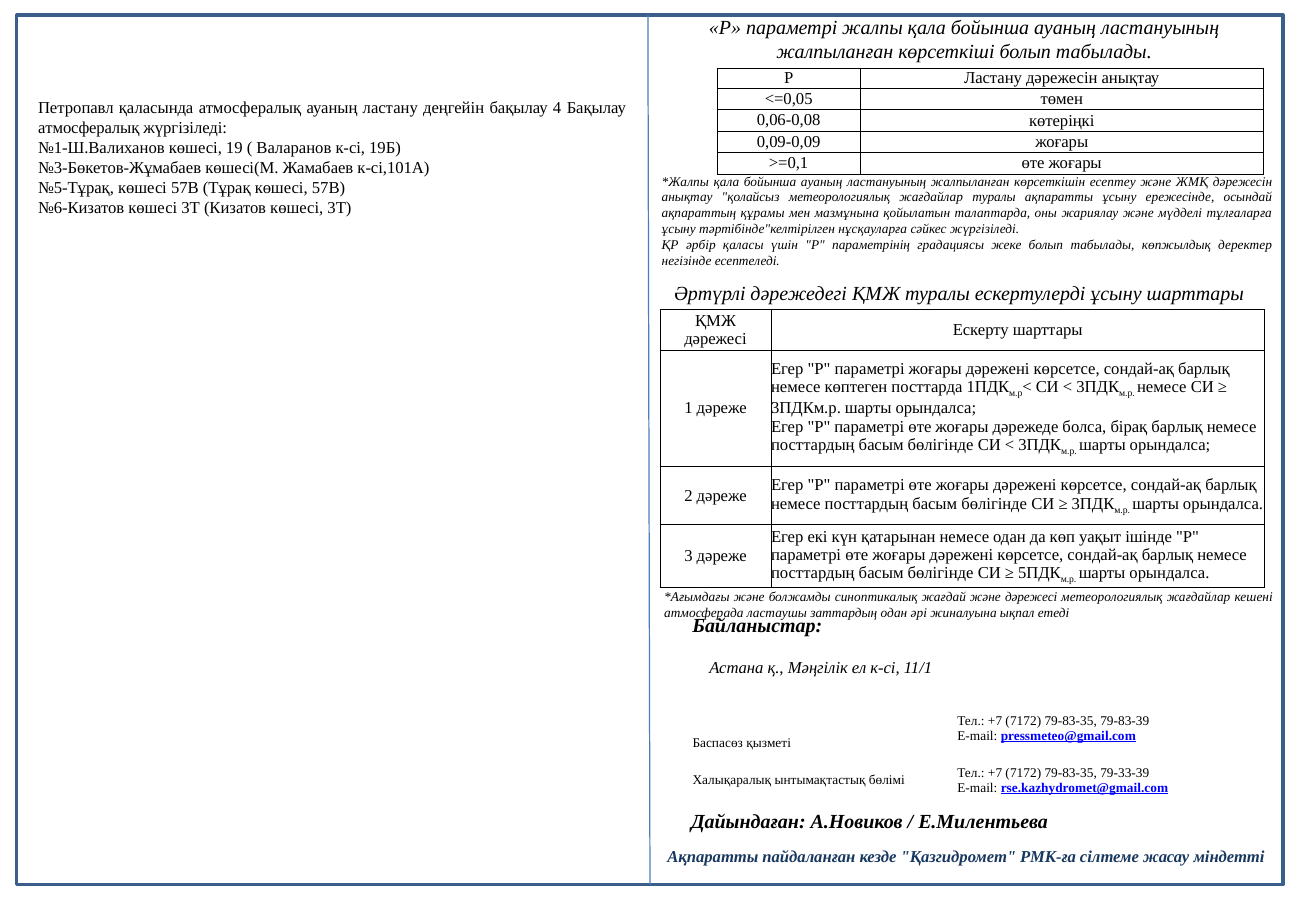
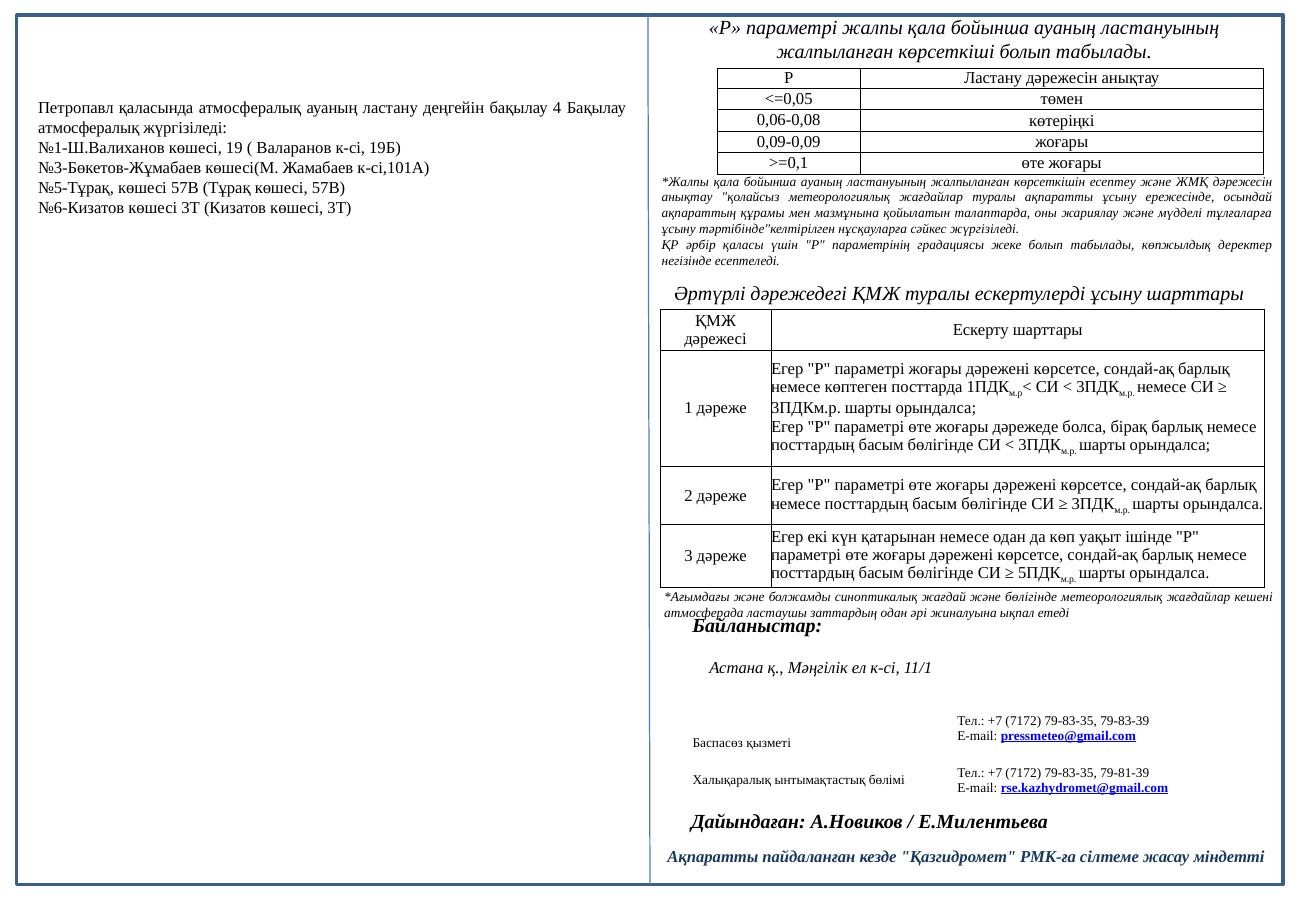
және дәрежесі: дәрежесі -> бөлігінде (1031, 597)
79-33-39: 79-33-39 -> 79-81-39 (1125, 773)
